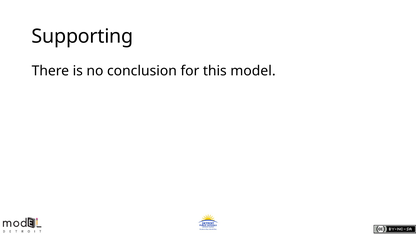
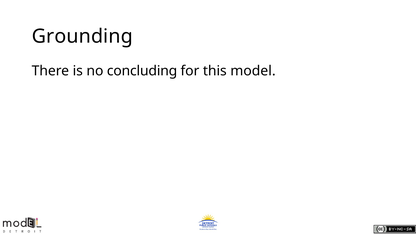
Supporting: Supporting -> Grounding (82, 36)
conclusion: conclusion -> concluding (142, 71)
